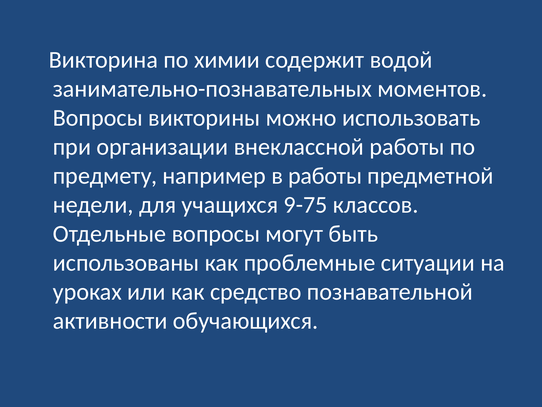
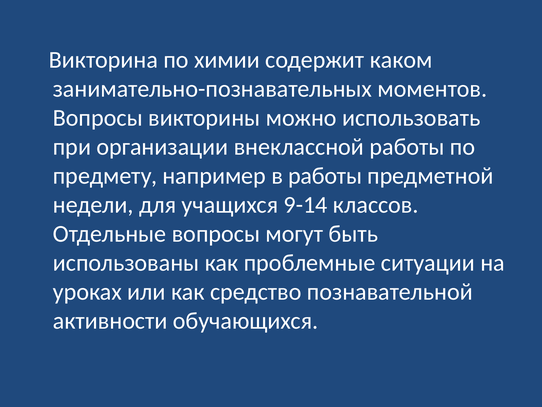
водой: водой -> каком (401, 60)
9-75: 9-75 -> 9-14 (306, 205)
